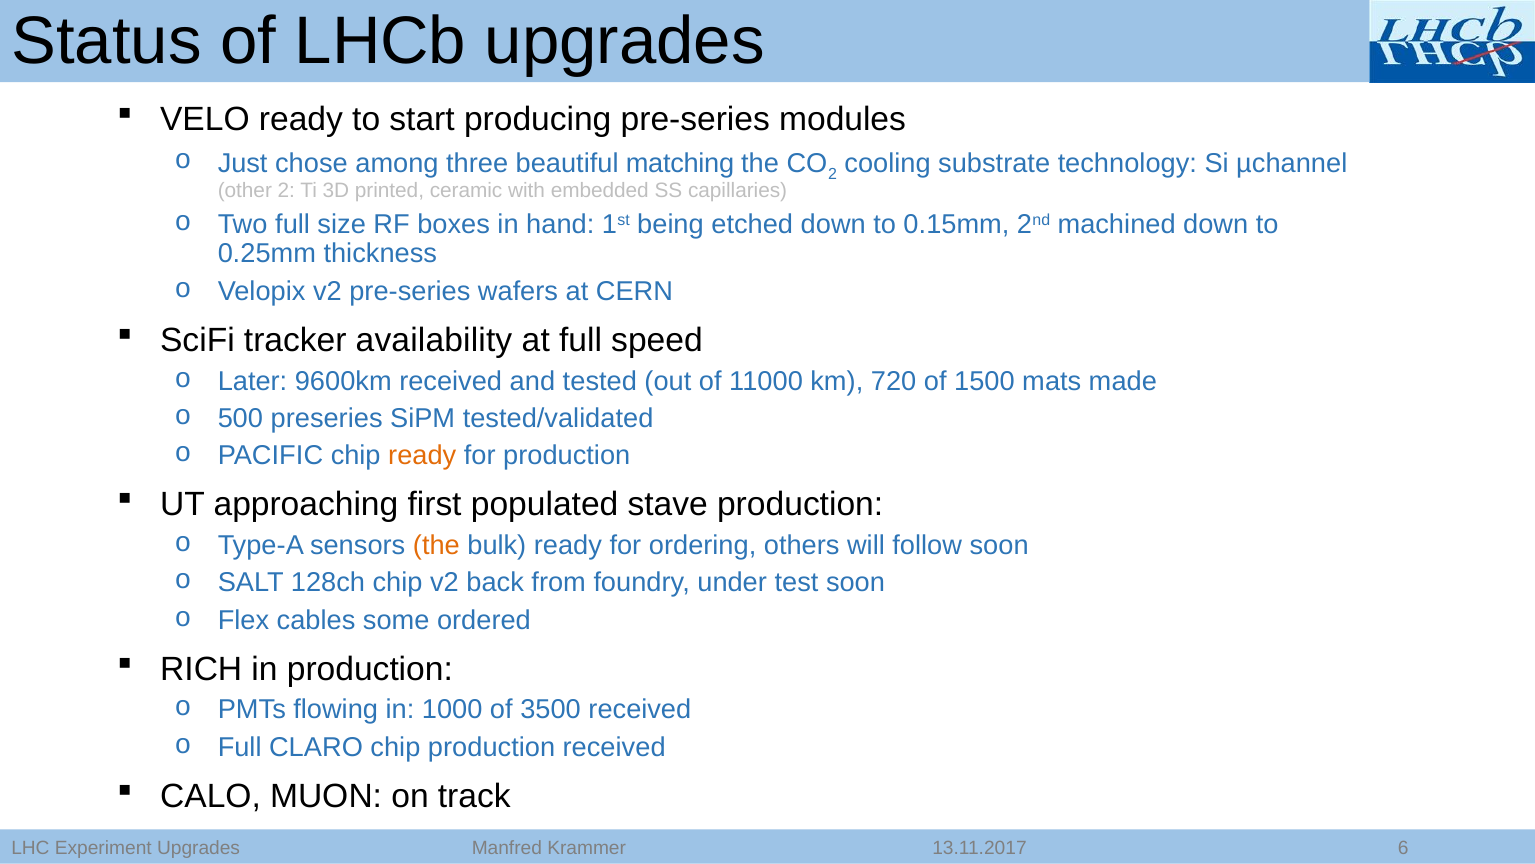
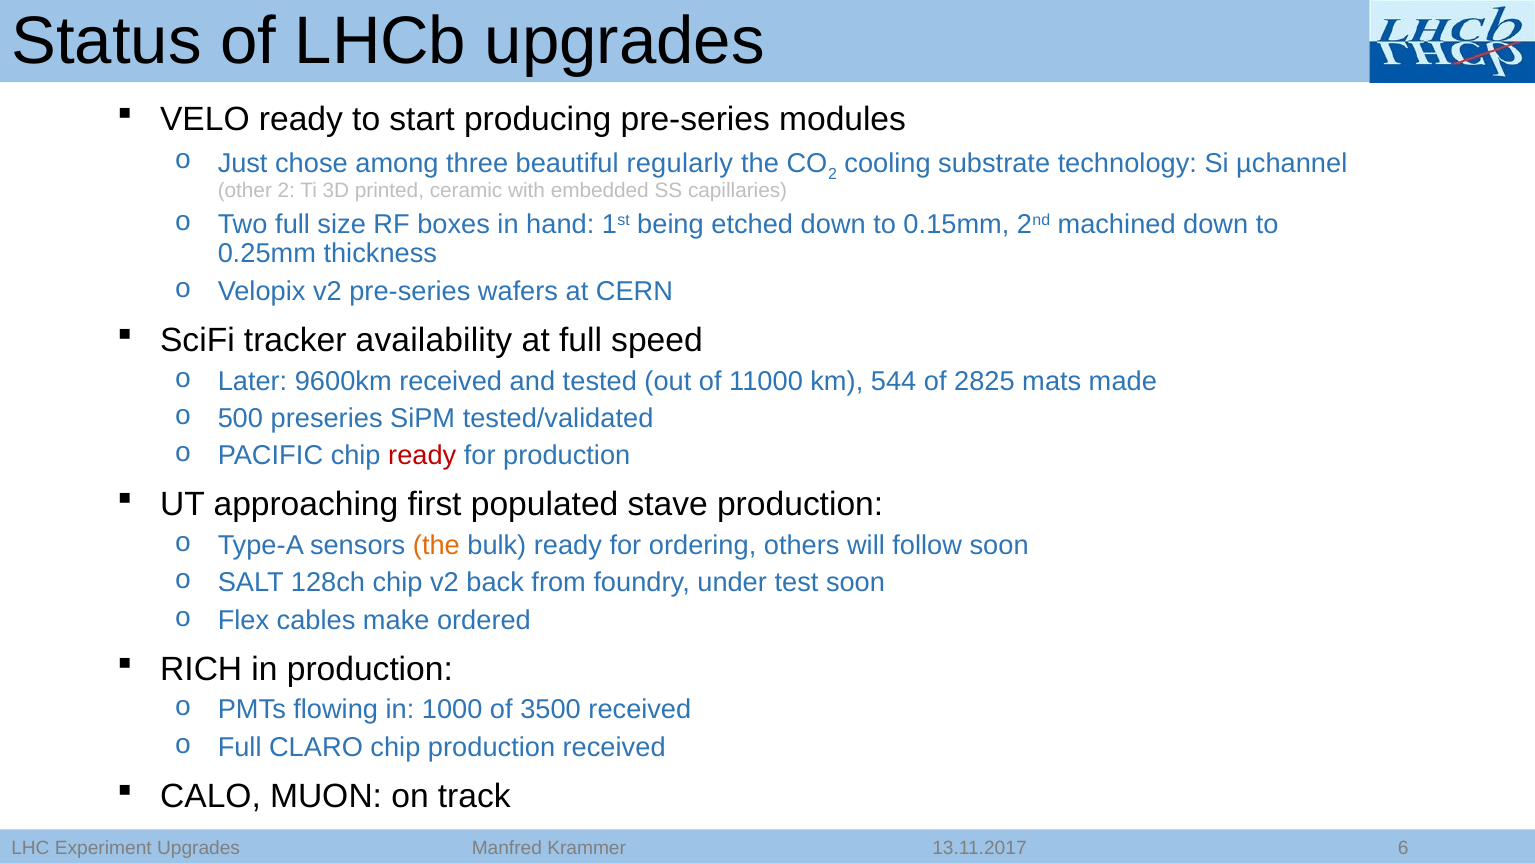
matching: matching -> regularly (680, 164)
720: 720 -> 544 (894, 381)
1500: 1500 -> 2825 (984, 381)
ready colour: orange -> red (422, 455)
some: some -> make (396, 620)
